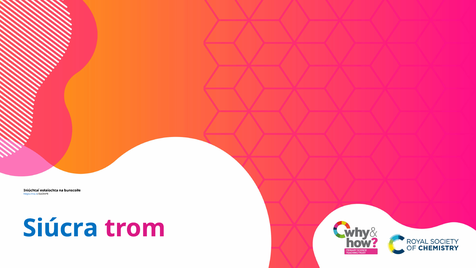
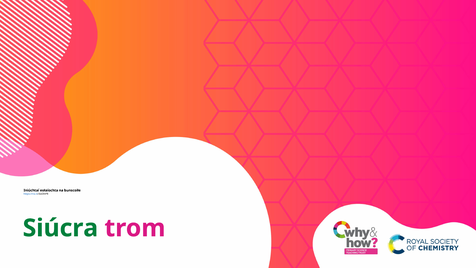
Siúcra colour: blue -> green (60, 228)
